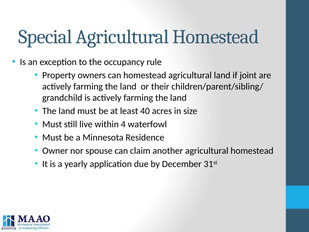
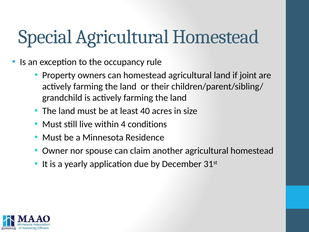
waterfowl: waterfowl -> conditions (147, 124)
